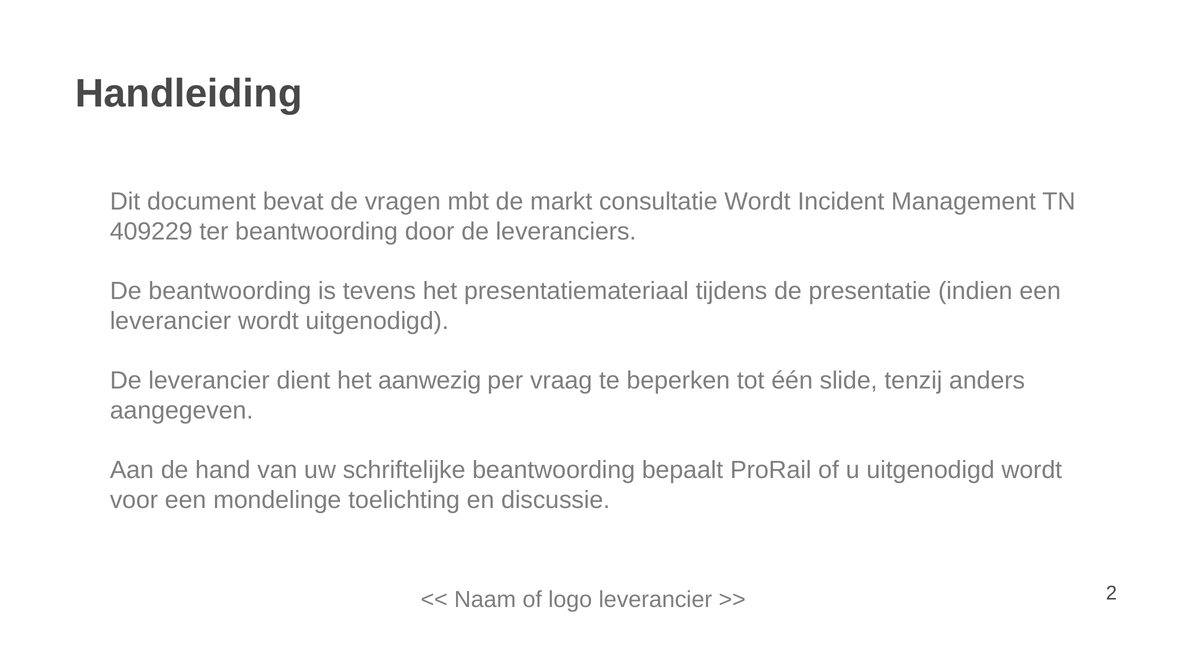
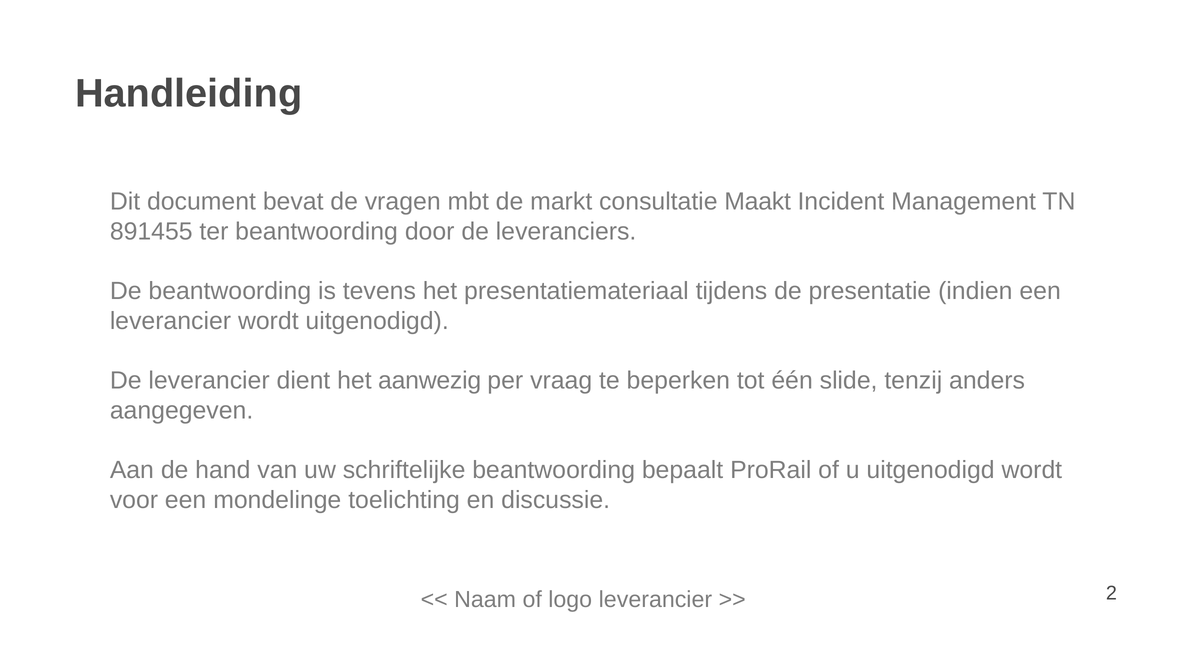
consultatie Wordt: Wordt -> Maakt (758, 202)
409229: 409229 -> 891455 (151, 231)
